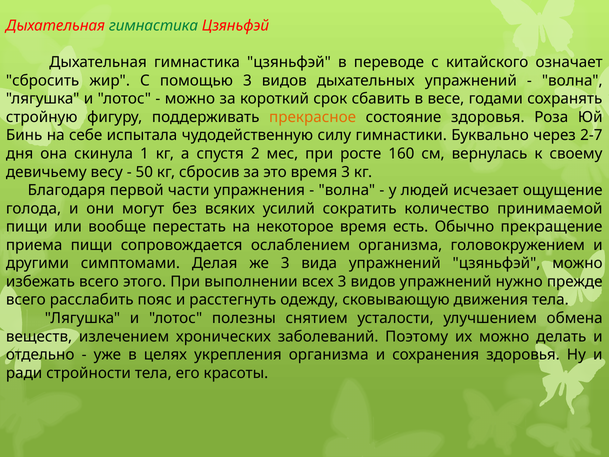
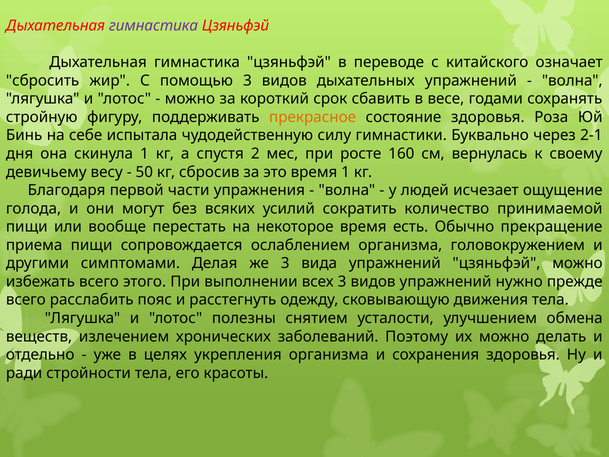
гимнастика colour: green -> purple (154, 26)
2-7: 2-7 -> 2-1 (591, 135)
время 3: 3 -> 1 (346, 172)
